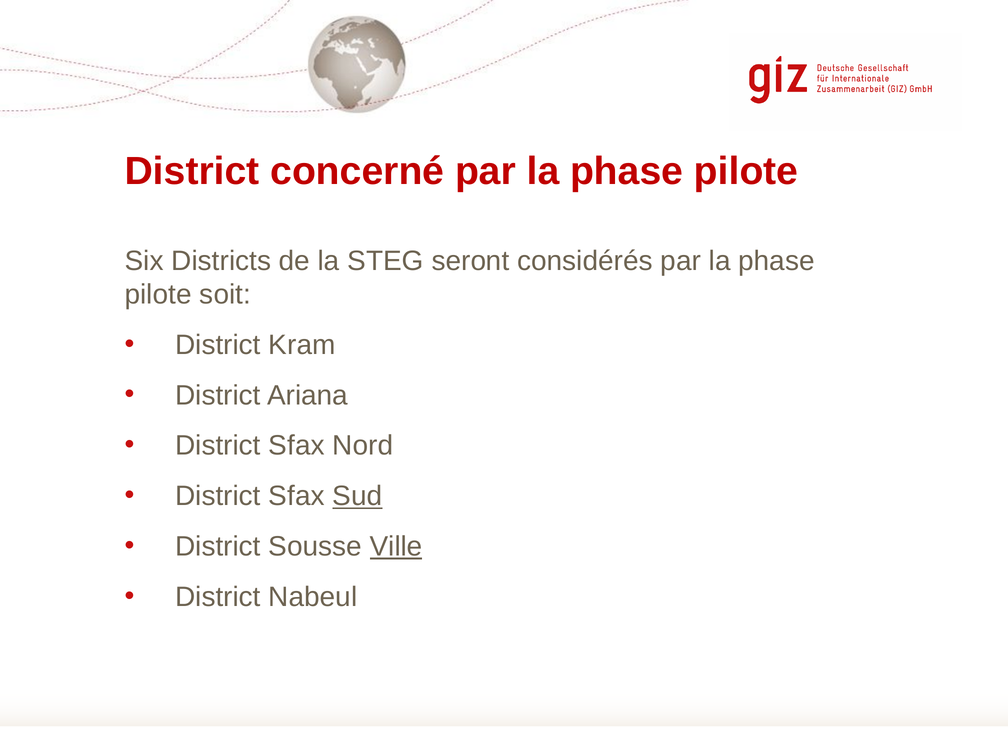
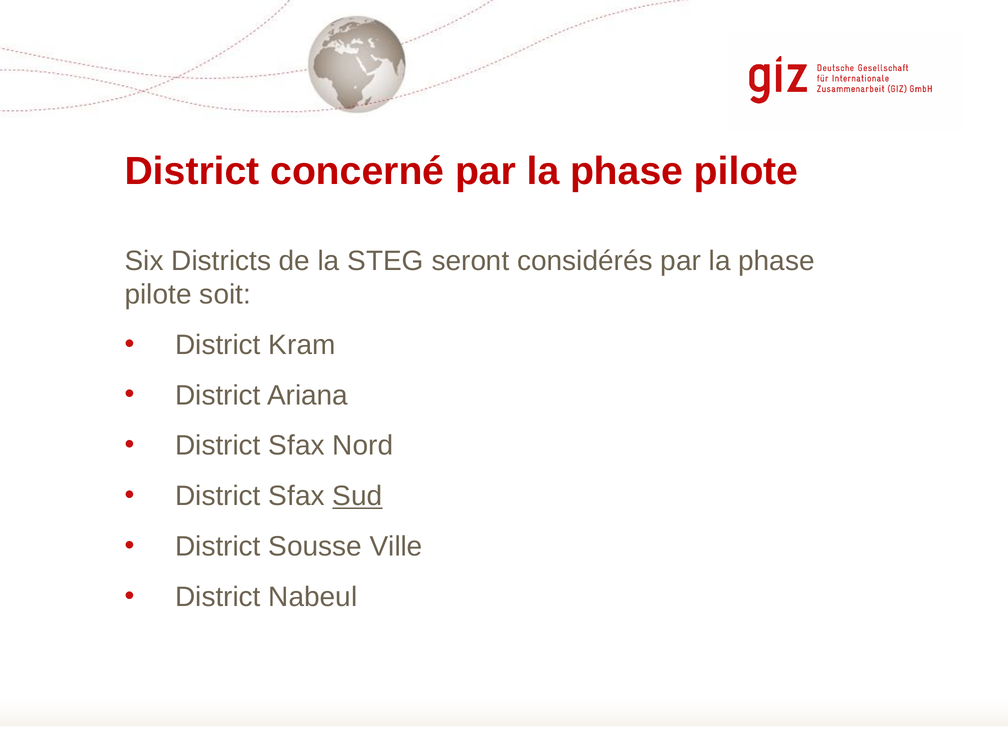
Ville underline: present -> none (396, 547)
